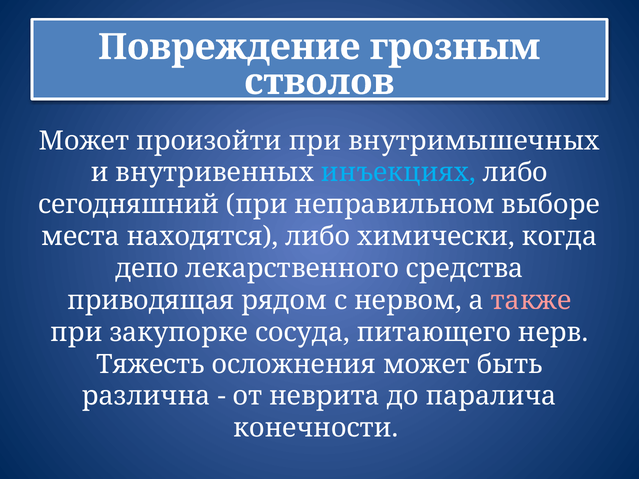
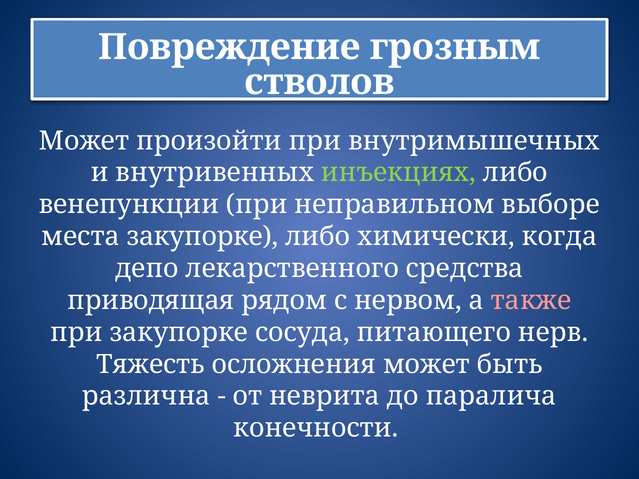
инъекциях colour: light blue -> light green (398, 173)
сегодняшний: сегодняшний -> венепункции (129, 205)
места находятся: находятся -> закупорке (203, 237)
